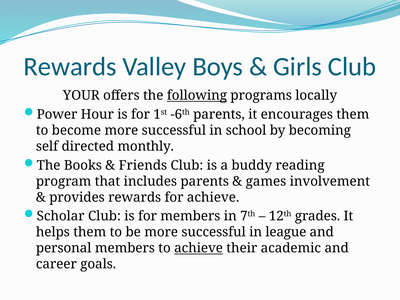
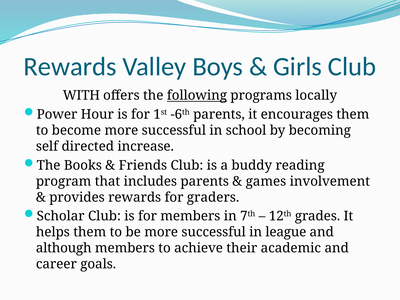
YOUR: YOUR -> WITH (81, 96)
monthly: monthly -> increase (146, 146)
for achieve: achieve -> graders (213, 197)
personal: personal -> although (64, 248)
achieve underline: present -> none (199, 248)
